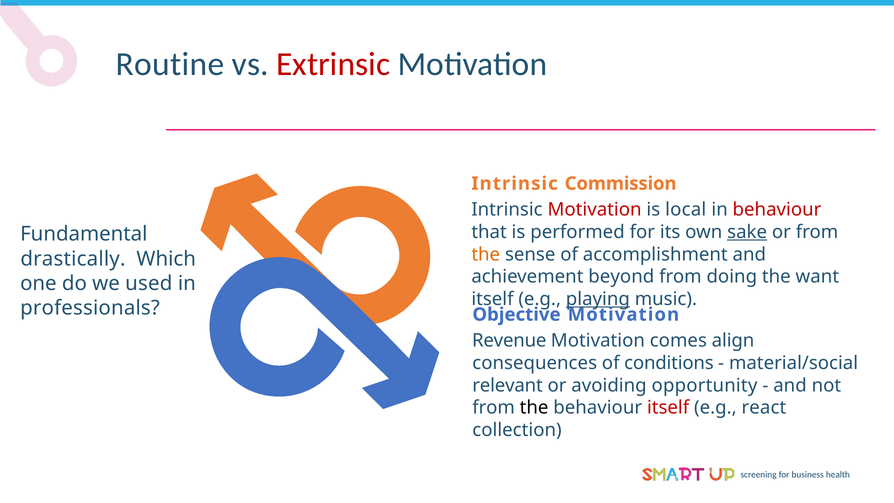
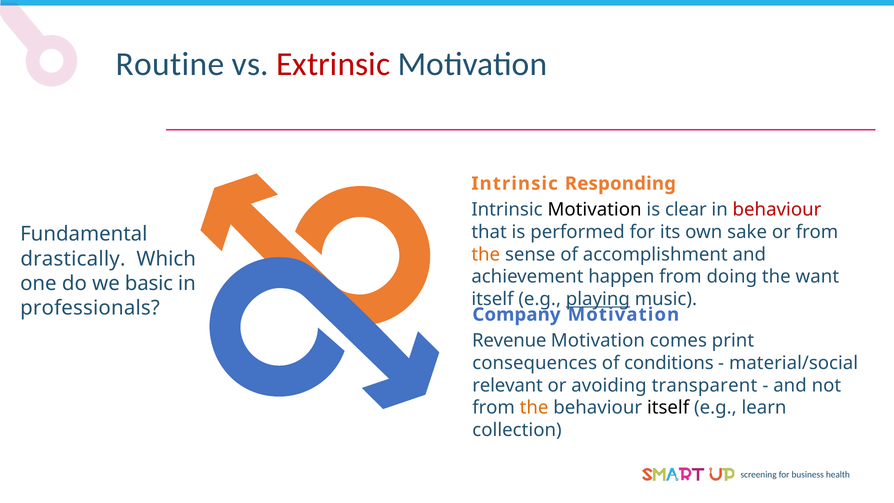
Commission: Commission -> Responding (620, 184)
Motivation colour: red -> black (595, 210)
local: local -> clear (686, 210)
sake underline: present -> none (747, 232)
beyond: beyond -> happen (621, 277)
used: used -> basic (149, 283)
Objective: Objective -> Company (516, 314)
align: align -> print (733, 341)
opportunity: opportunity -> transparent (704, 385)
the colour: black -> orange (534, 408)
itself colour: red -> black (668, 408)
react: react -> learn (764, 408)
